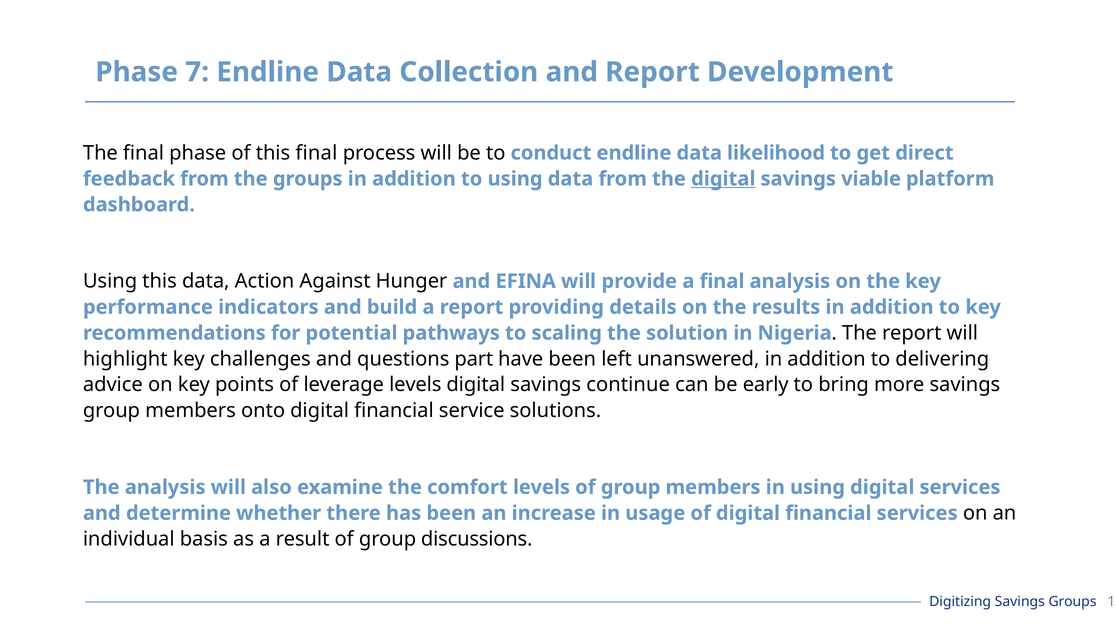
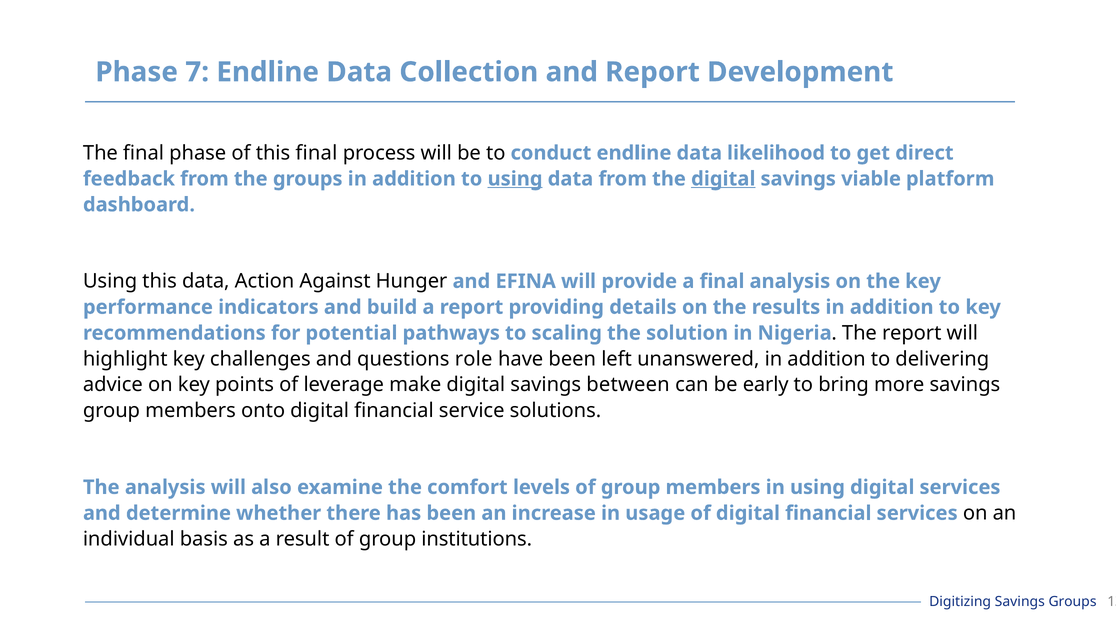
using underline: none -> present (515, 179)
part: part -> role (474, 359)
leverage levels: levels -> make (415, 385)
continue: continue -> between (628, 385)
discussions: discussions -> institutions (477, 539)
